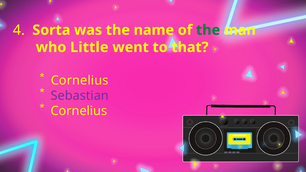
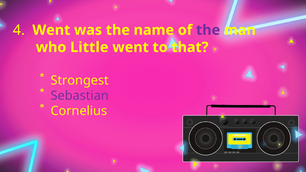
4 Sorta: Sorta -> Went (51, 30)
the colour: green -> purple (208, 30)
Cornelius: Cornelius -> Strongest (80, 80)
